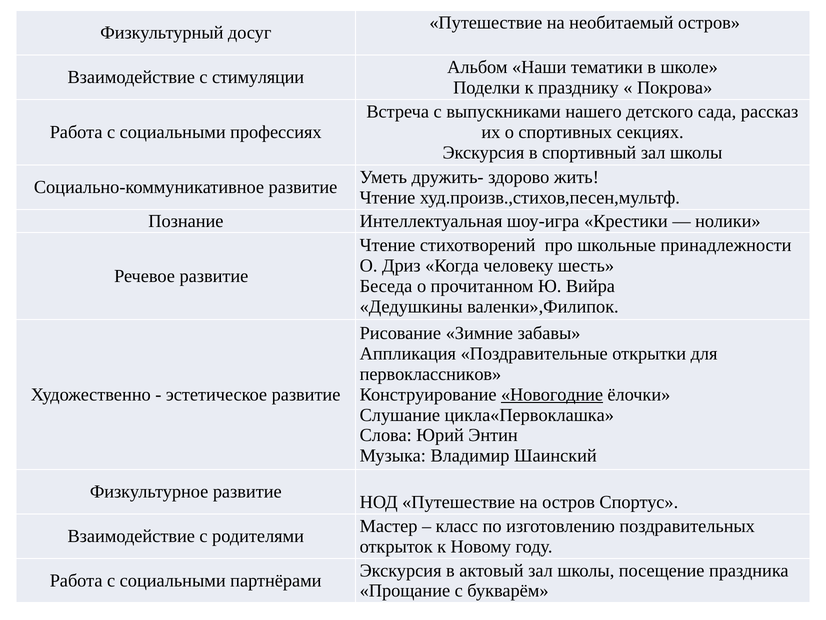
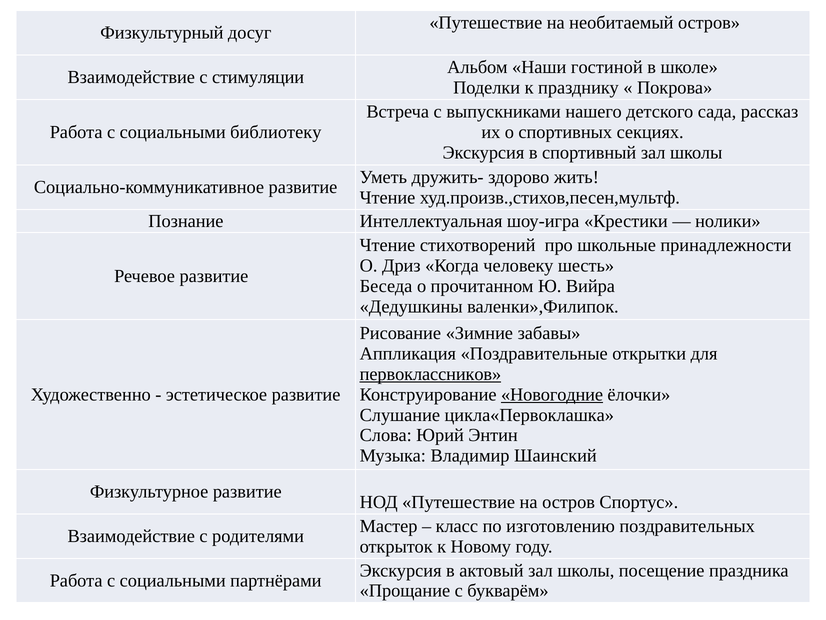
тематики: тематики -> гостиной (607, 67)
профессиях: профессиях -> библиотеку (276, 132)
первоклассников underline: none -> present (430, 374)
